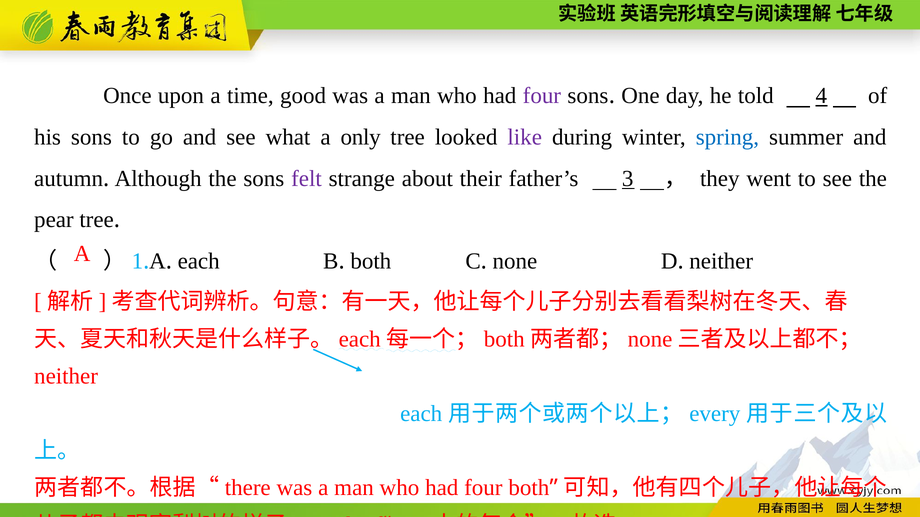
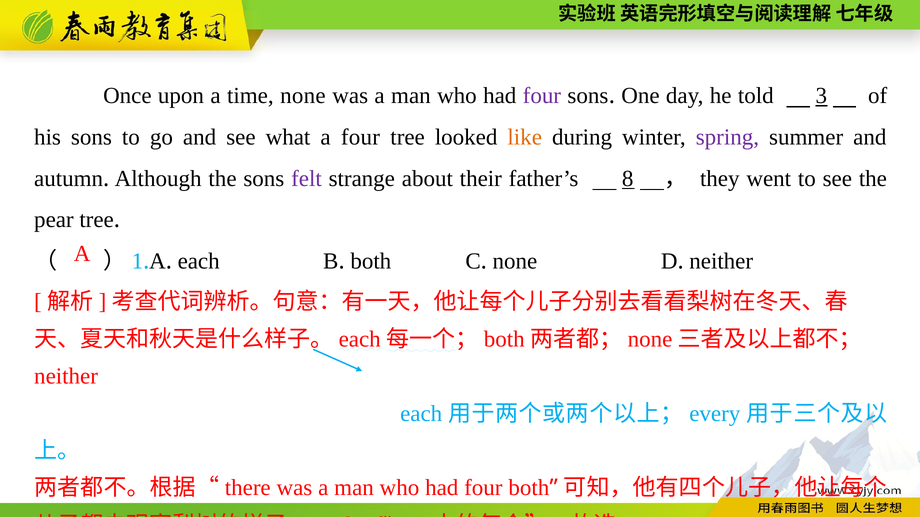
time good: good -> none (303, 96)
4: 4 -> 3 (821, 96)
a only: only -> four (360, 137)
like colour: purple -> orange (525, 137)
spring colour: blue -> purple (727, 137)
3: 3 -> 8 (628, 179)
